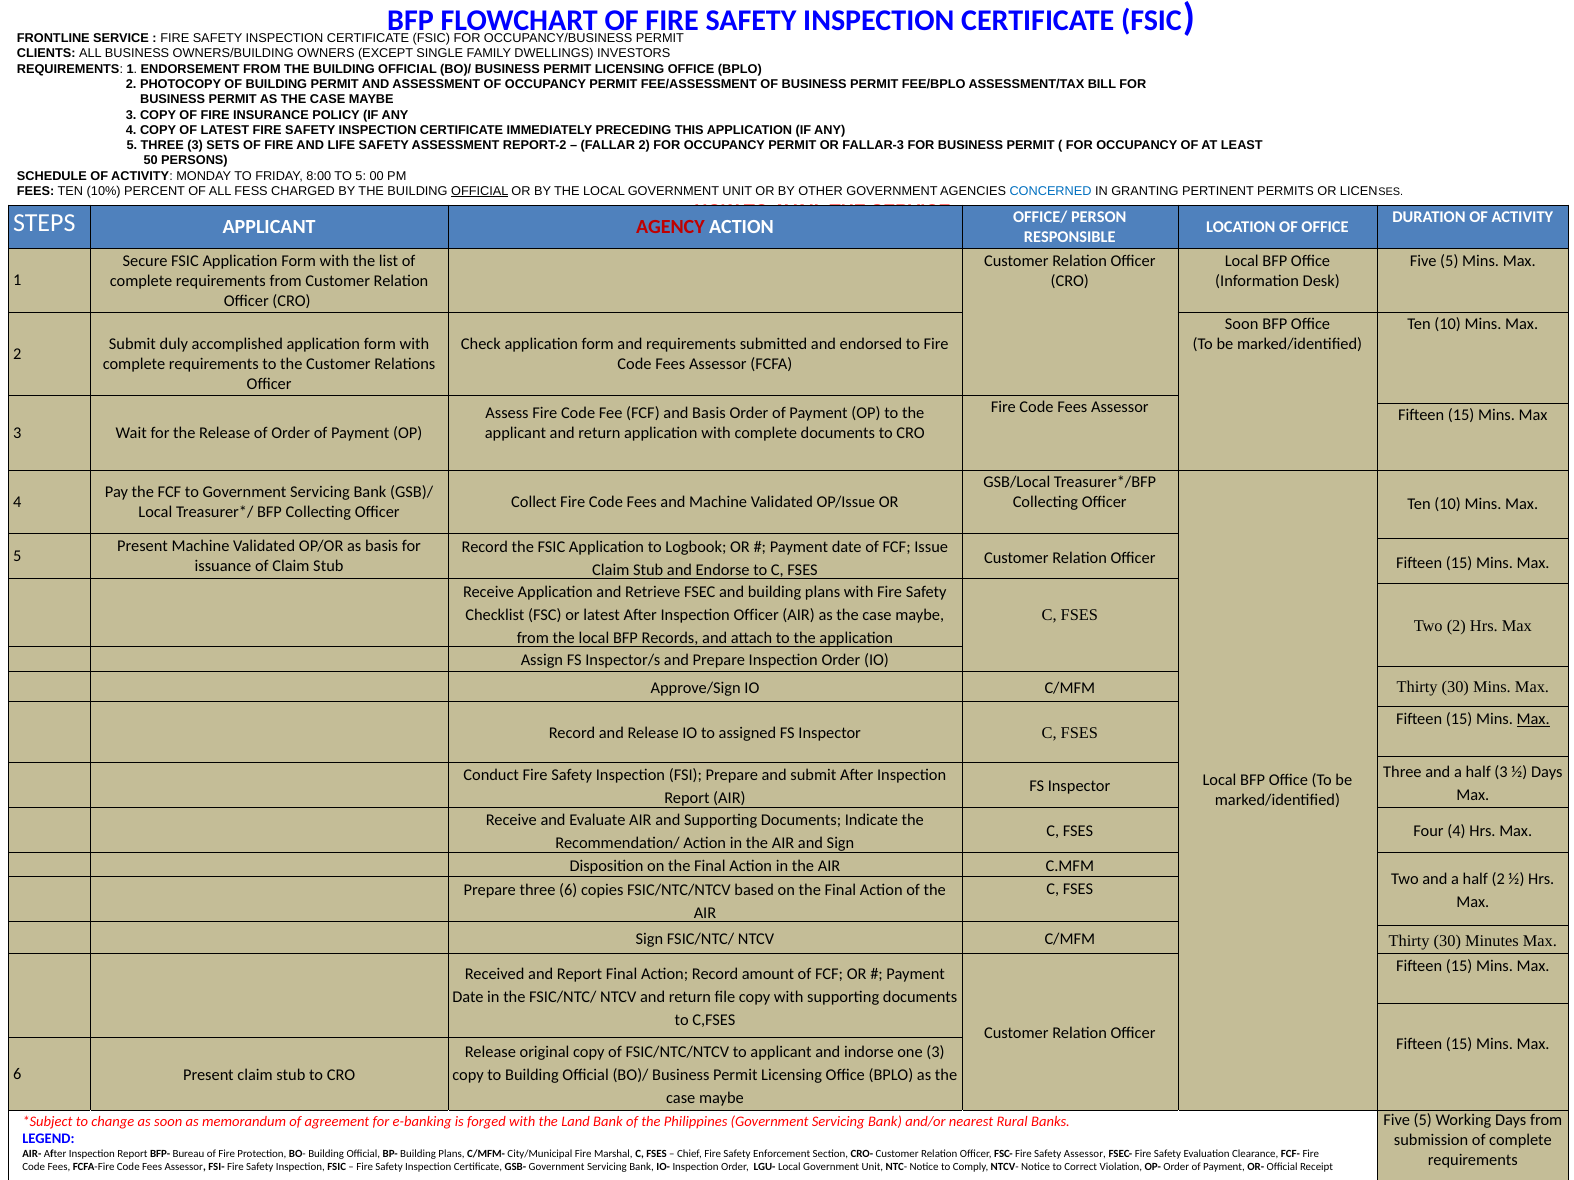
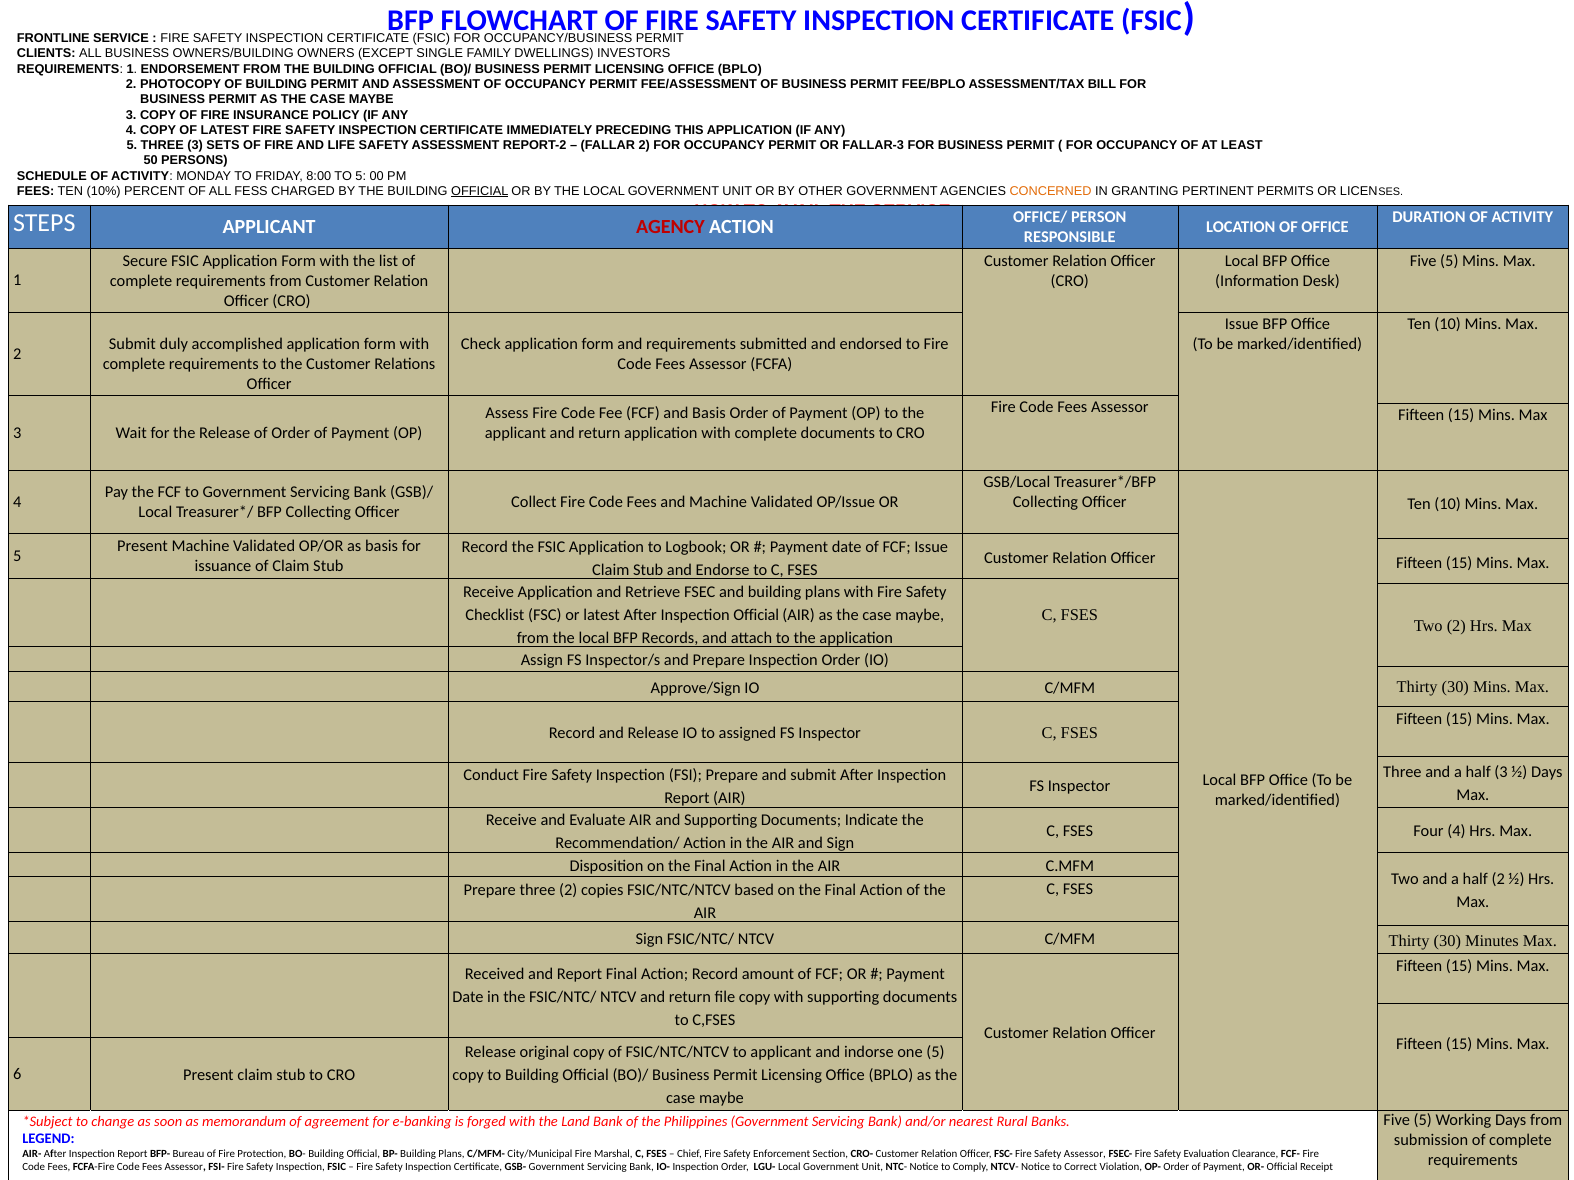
CONCERNED colour: blue -> orange (1051, 191)
Soon: Soon -> Issue (1242, 324)
Inspection Officer: Officer -> Official (756, 615)
Max underline: present -> none (1533, 720)
three 6: 6 -> 2 (568, 890)
one 3: 3 -> 5 (936, 1053)
